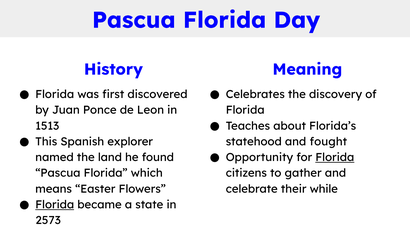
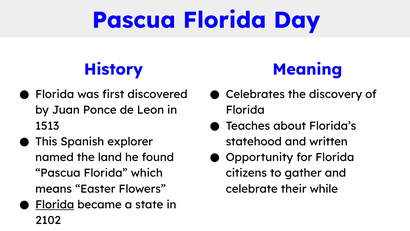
fought: fought -> written (328, 141)
Florida underline: present -> none (335, 157)
2573: 2573 -> 2102 (48, 220)
